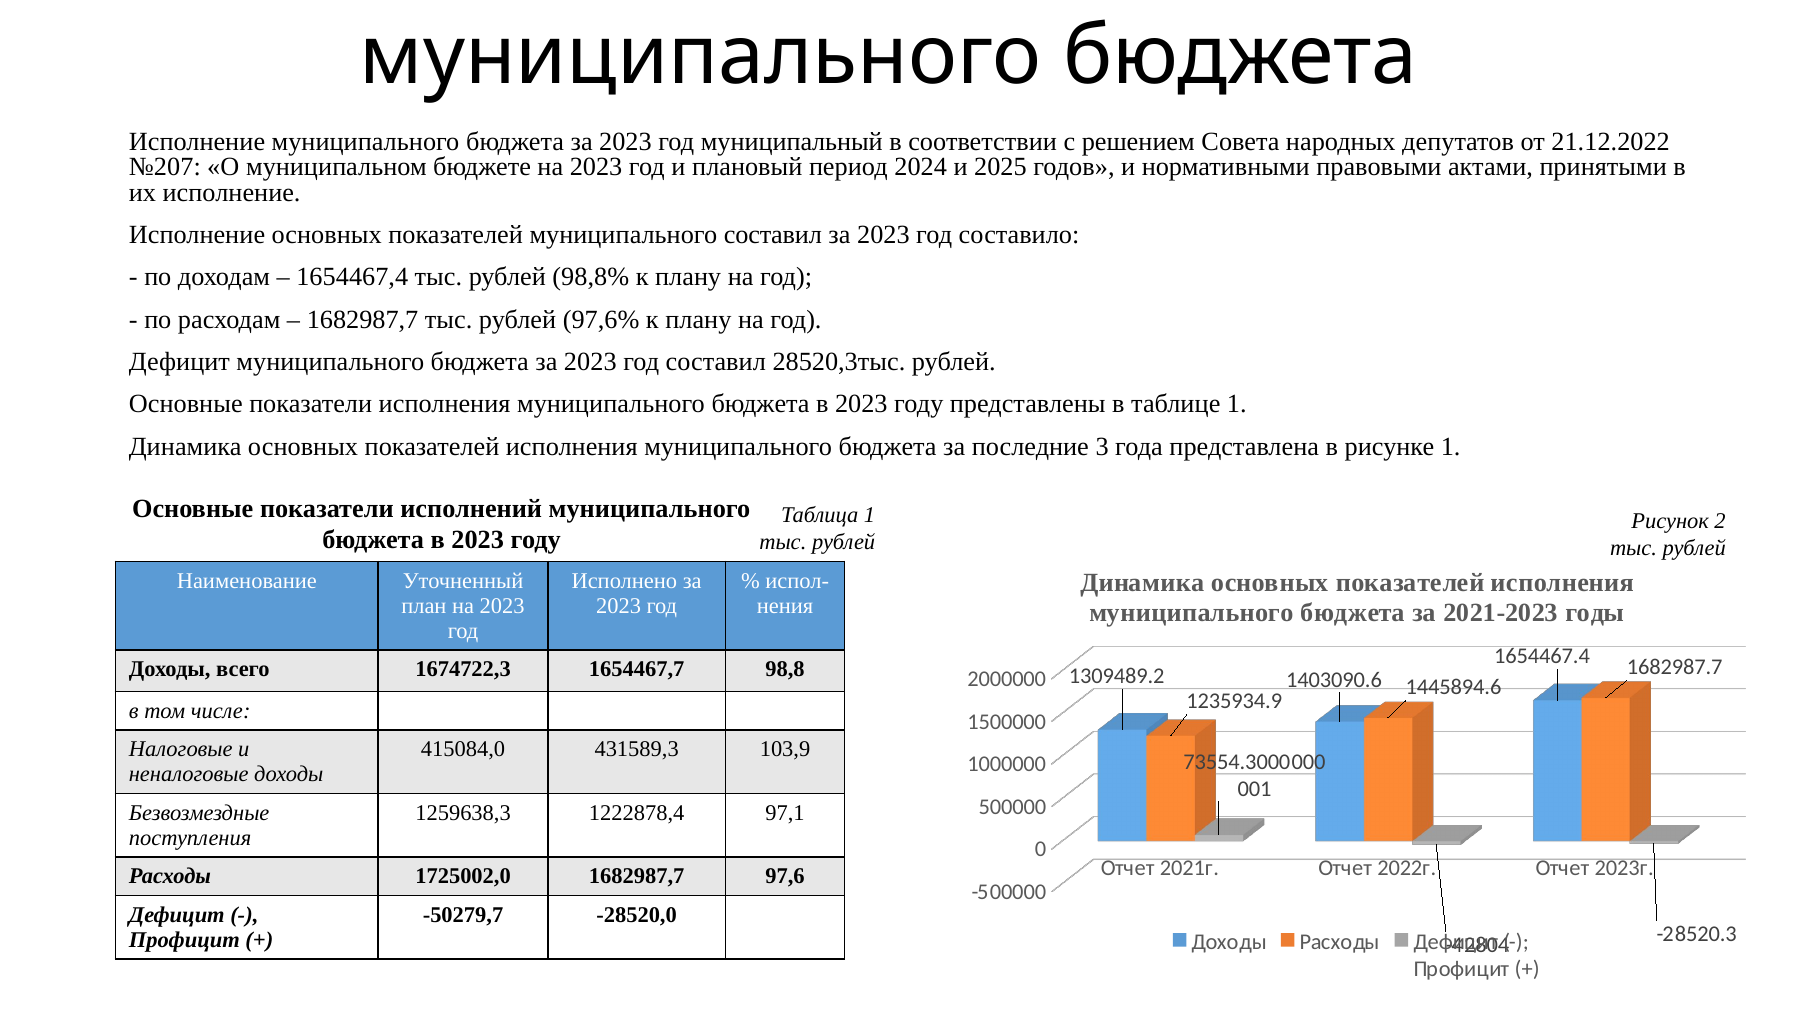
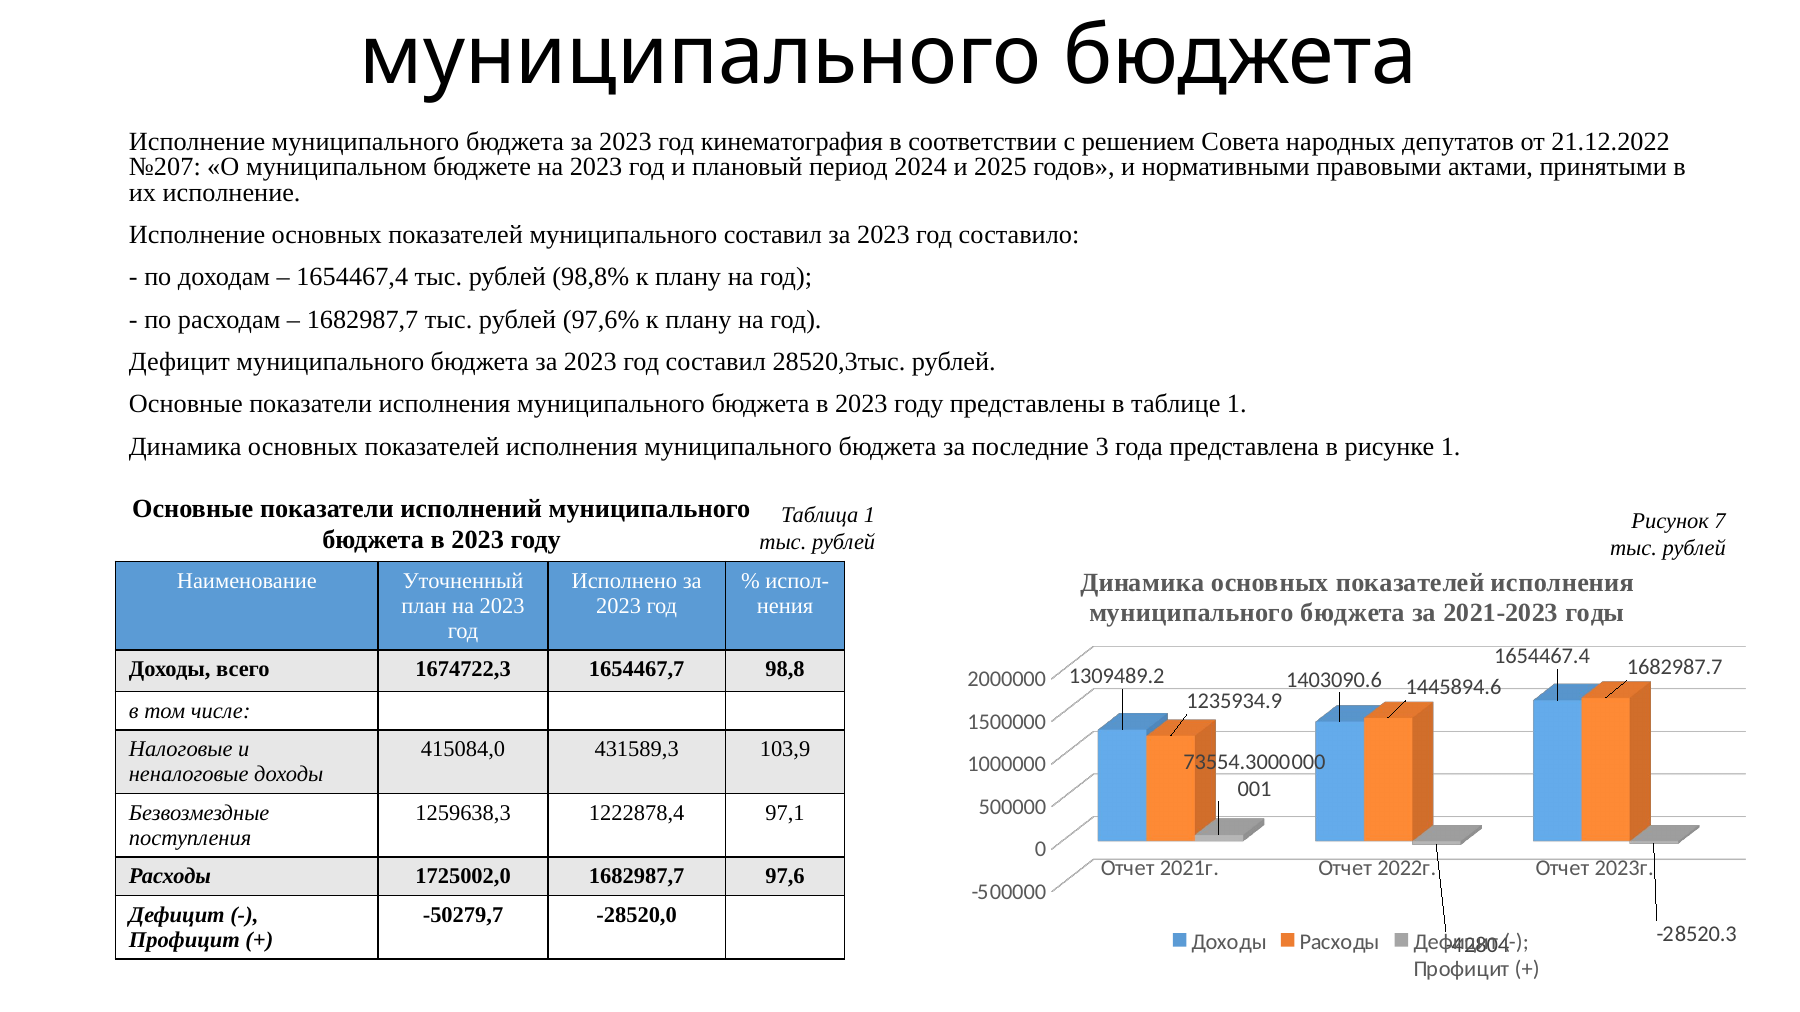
муниципальный: муниципальный -> кинематография (792, 141)
2: 2 -> 7 (1720, 521)
